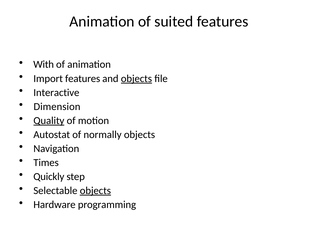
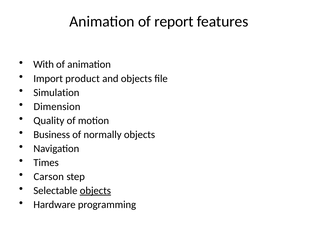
suited: suited -> report (174, 21)
Import features: features -> product (83, 78)
objects underline: present -> none (136, 78)
Interactive: Interactive -> Simulation (56, 92)
Quality underline: present -> none (49, 120)
Autostat: Autostat -> Business (52, 134)
Quickly: Quickly -> Carson (49, 176)
